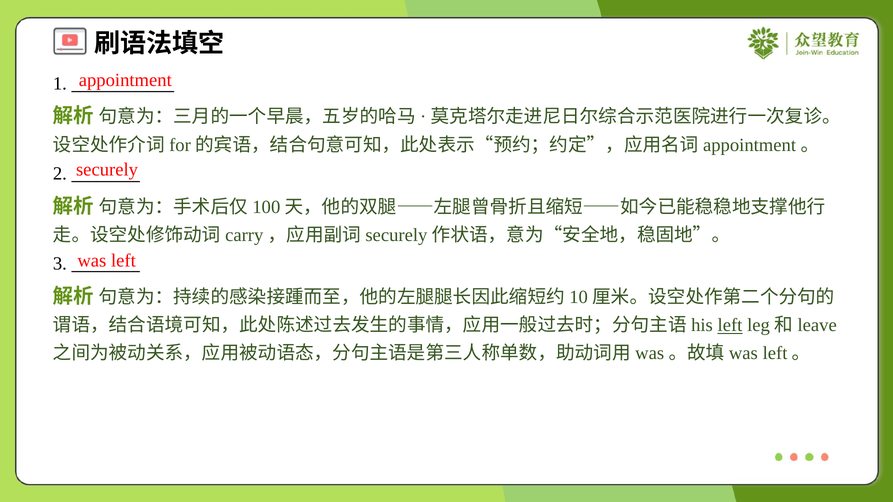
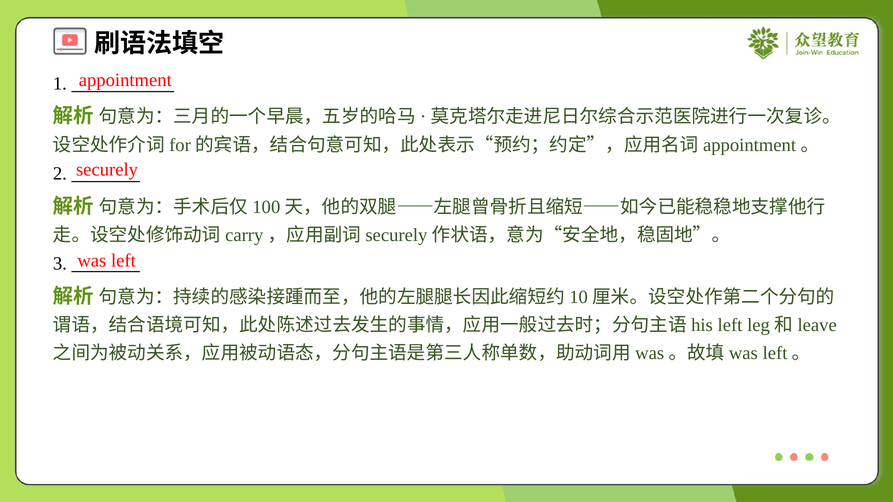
left underline: present -> none (730, 326)
